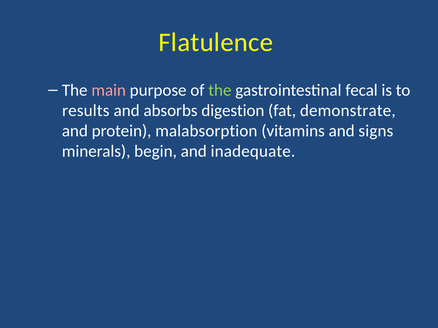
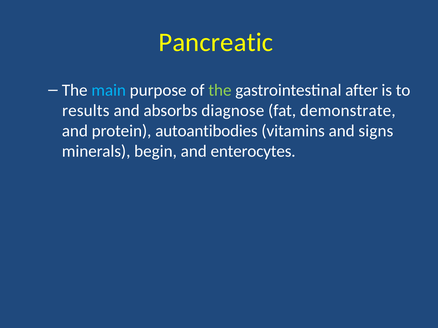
Flatulence: Flatulence -> Pancreatic (216, 42)
main colour: pink -> light blue (109, 90)
fecal: fecal -> after (362, 90)
digestion: digestion -> diagnose (233, 111)
malabsorption: malabsorption -> autoantibodies (206, 131)
inadequate: inadequate -> enterocytes (253, 152)
